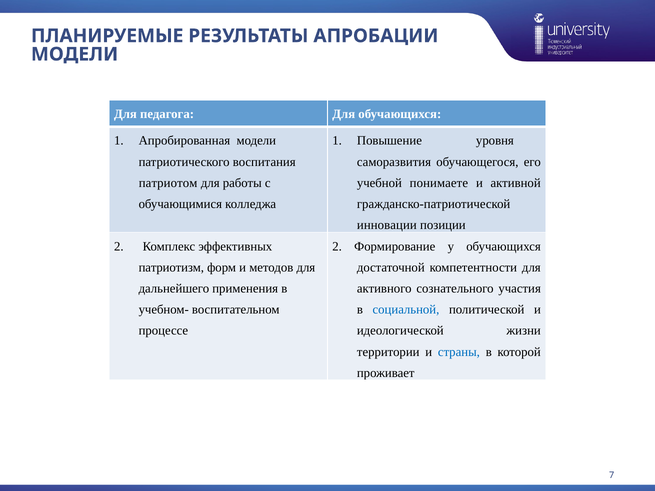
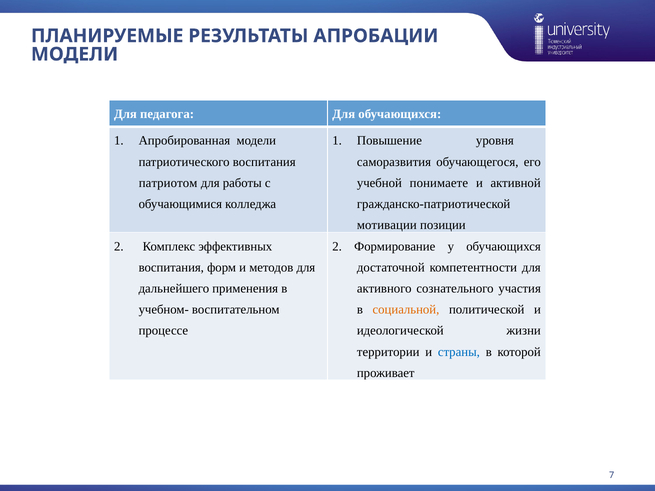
инновации: инновации -> мотивации (387, 225)
патриотизм: патриотизм -> воспитания (171, 268)
социальной colour: blue -> orange (406, 310)
